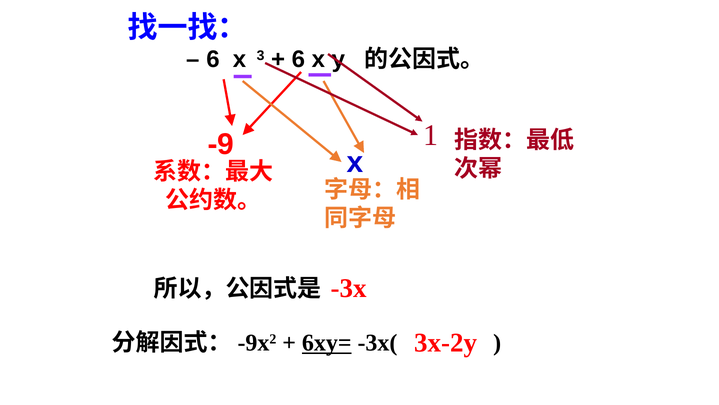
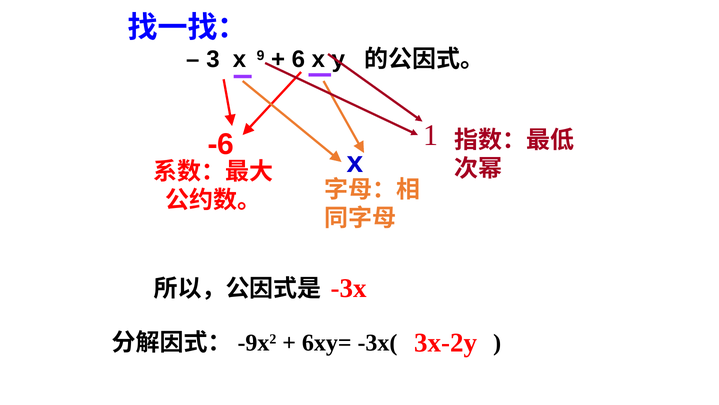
6: 6 -> 3 (213, 59)
3: 3 -> 9 (261, 56)
-9: -9 -> -6 (221, 144)
6xy= underline: present -> none (327, 343)
